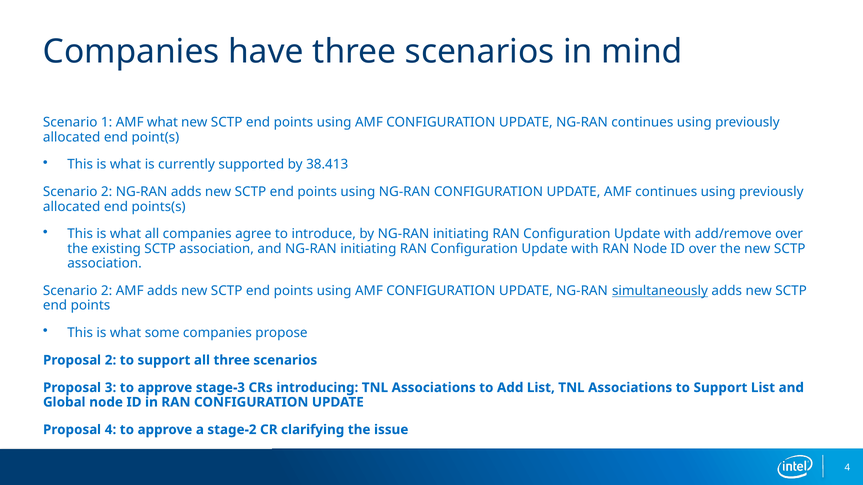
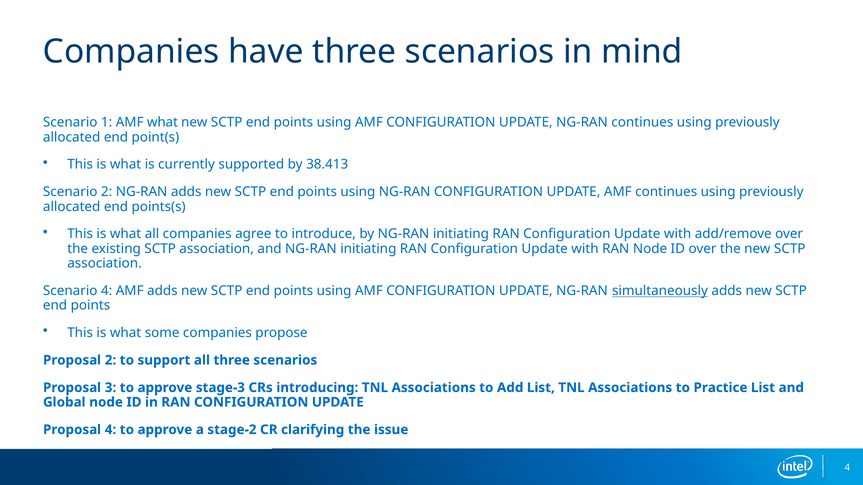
2: 2 -> 4 (107, 291)
Associations to Support: Support -> Practice (720, 388)
